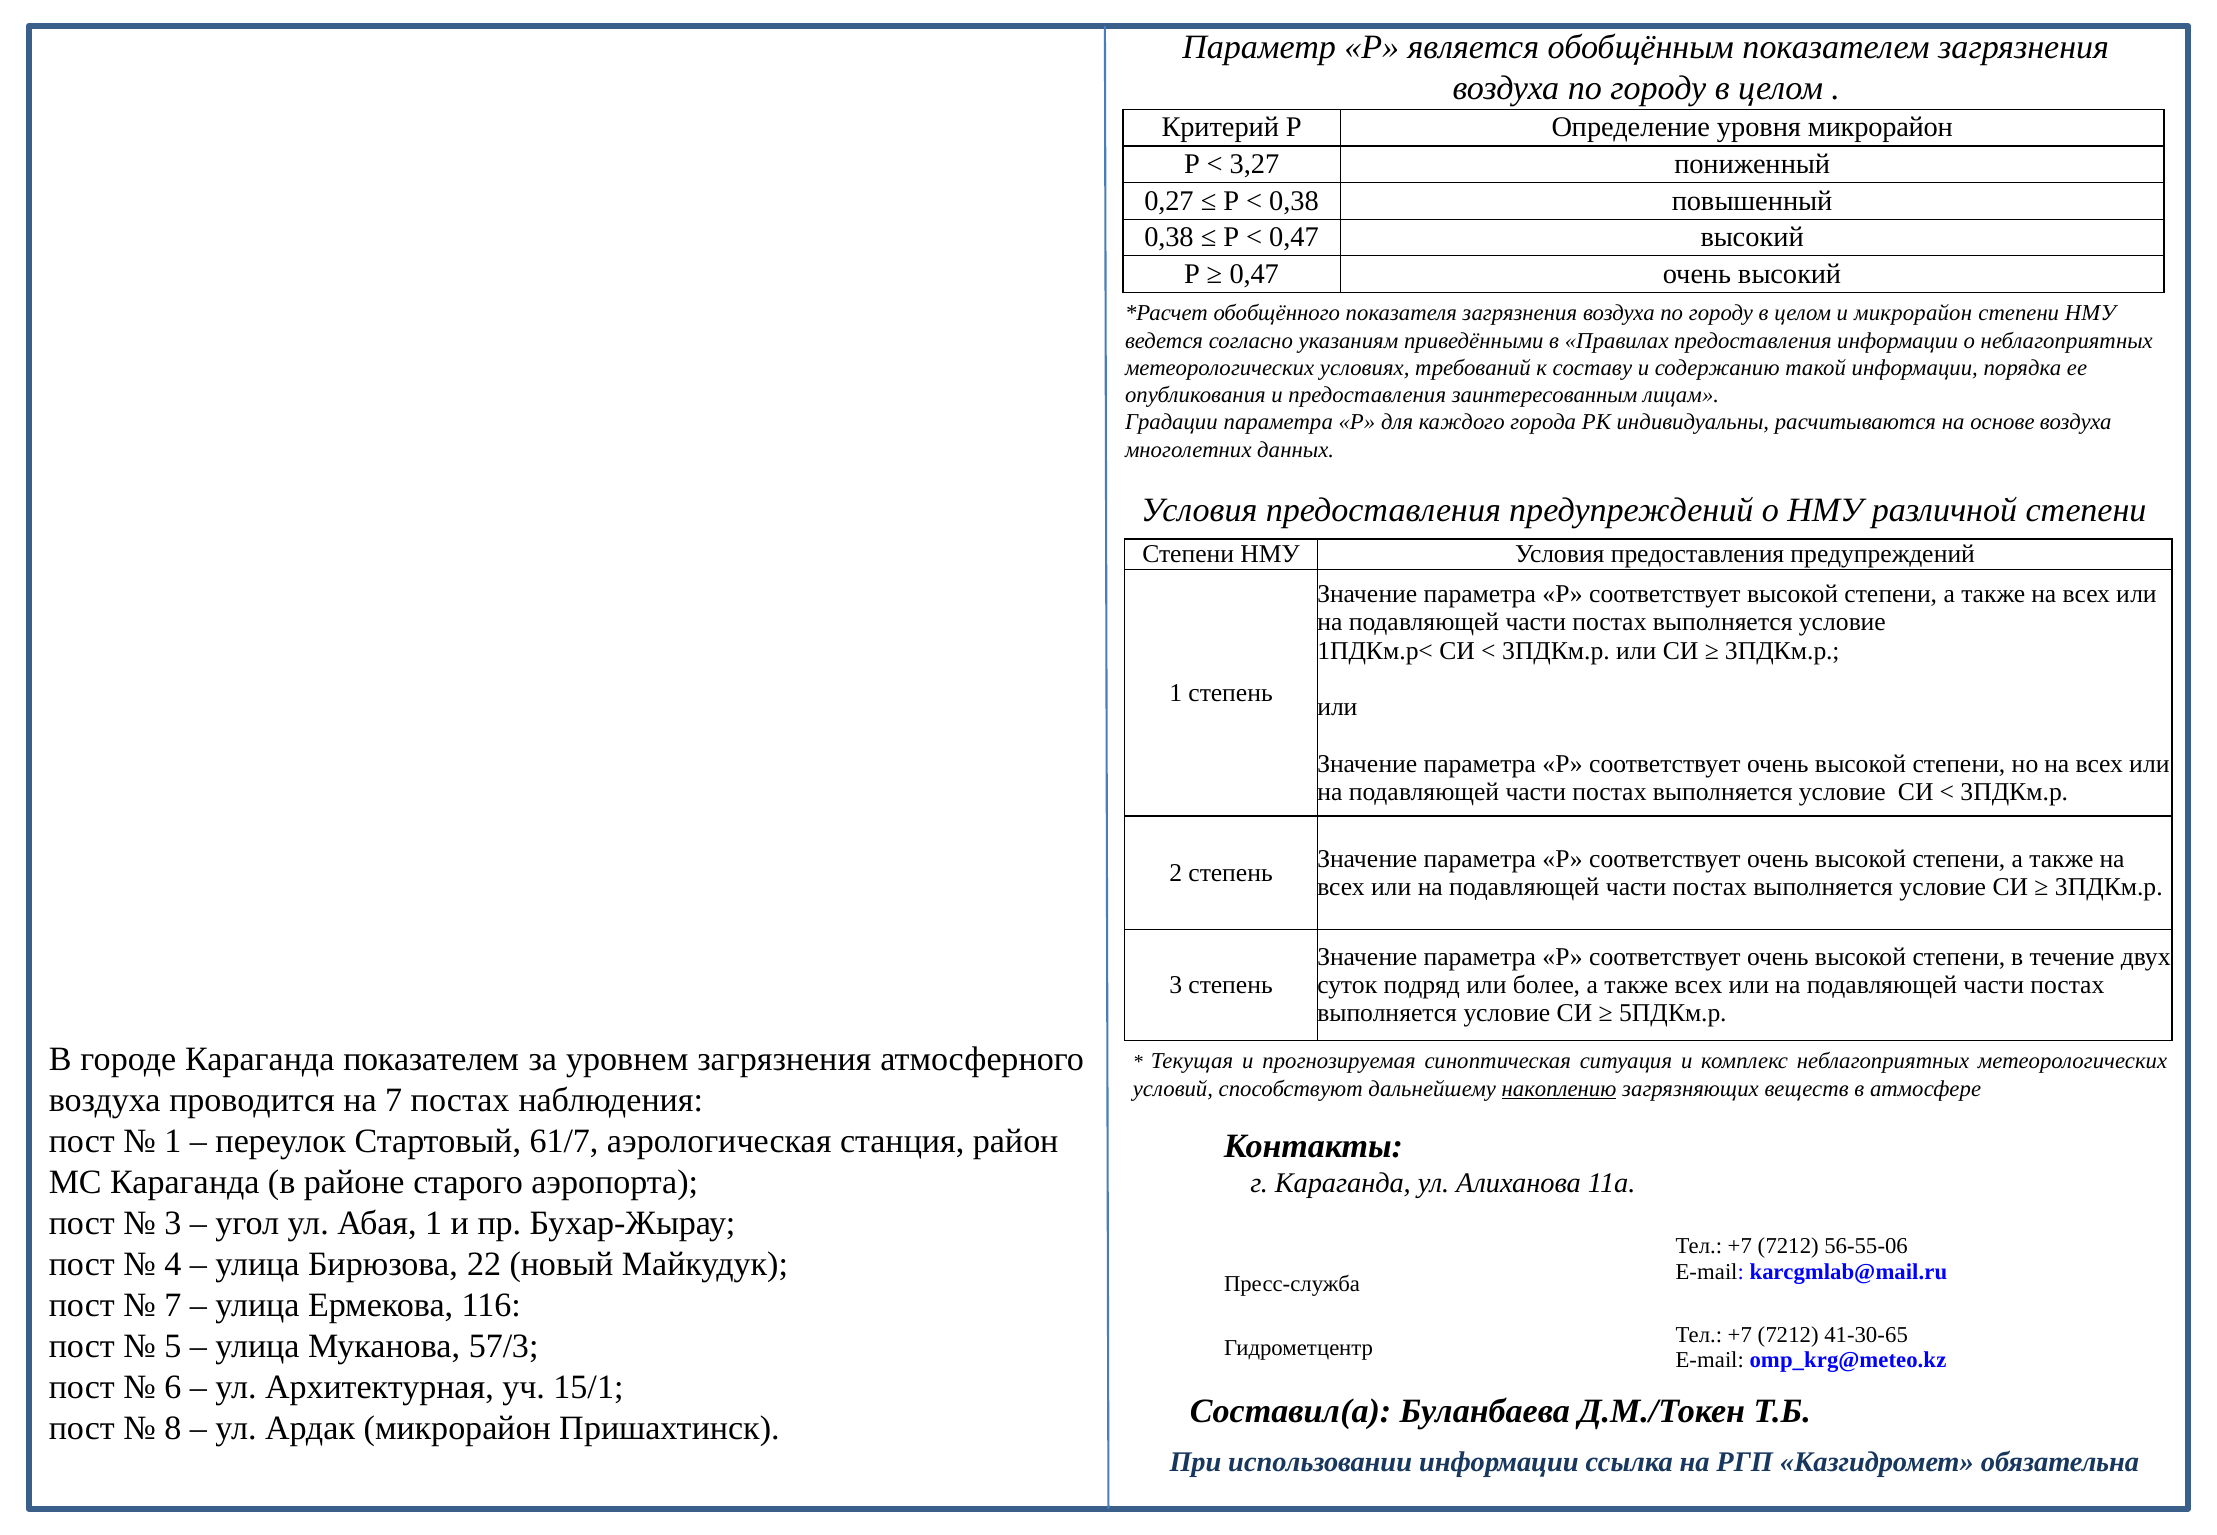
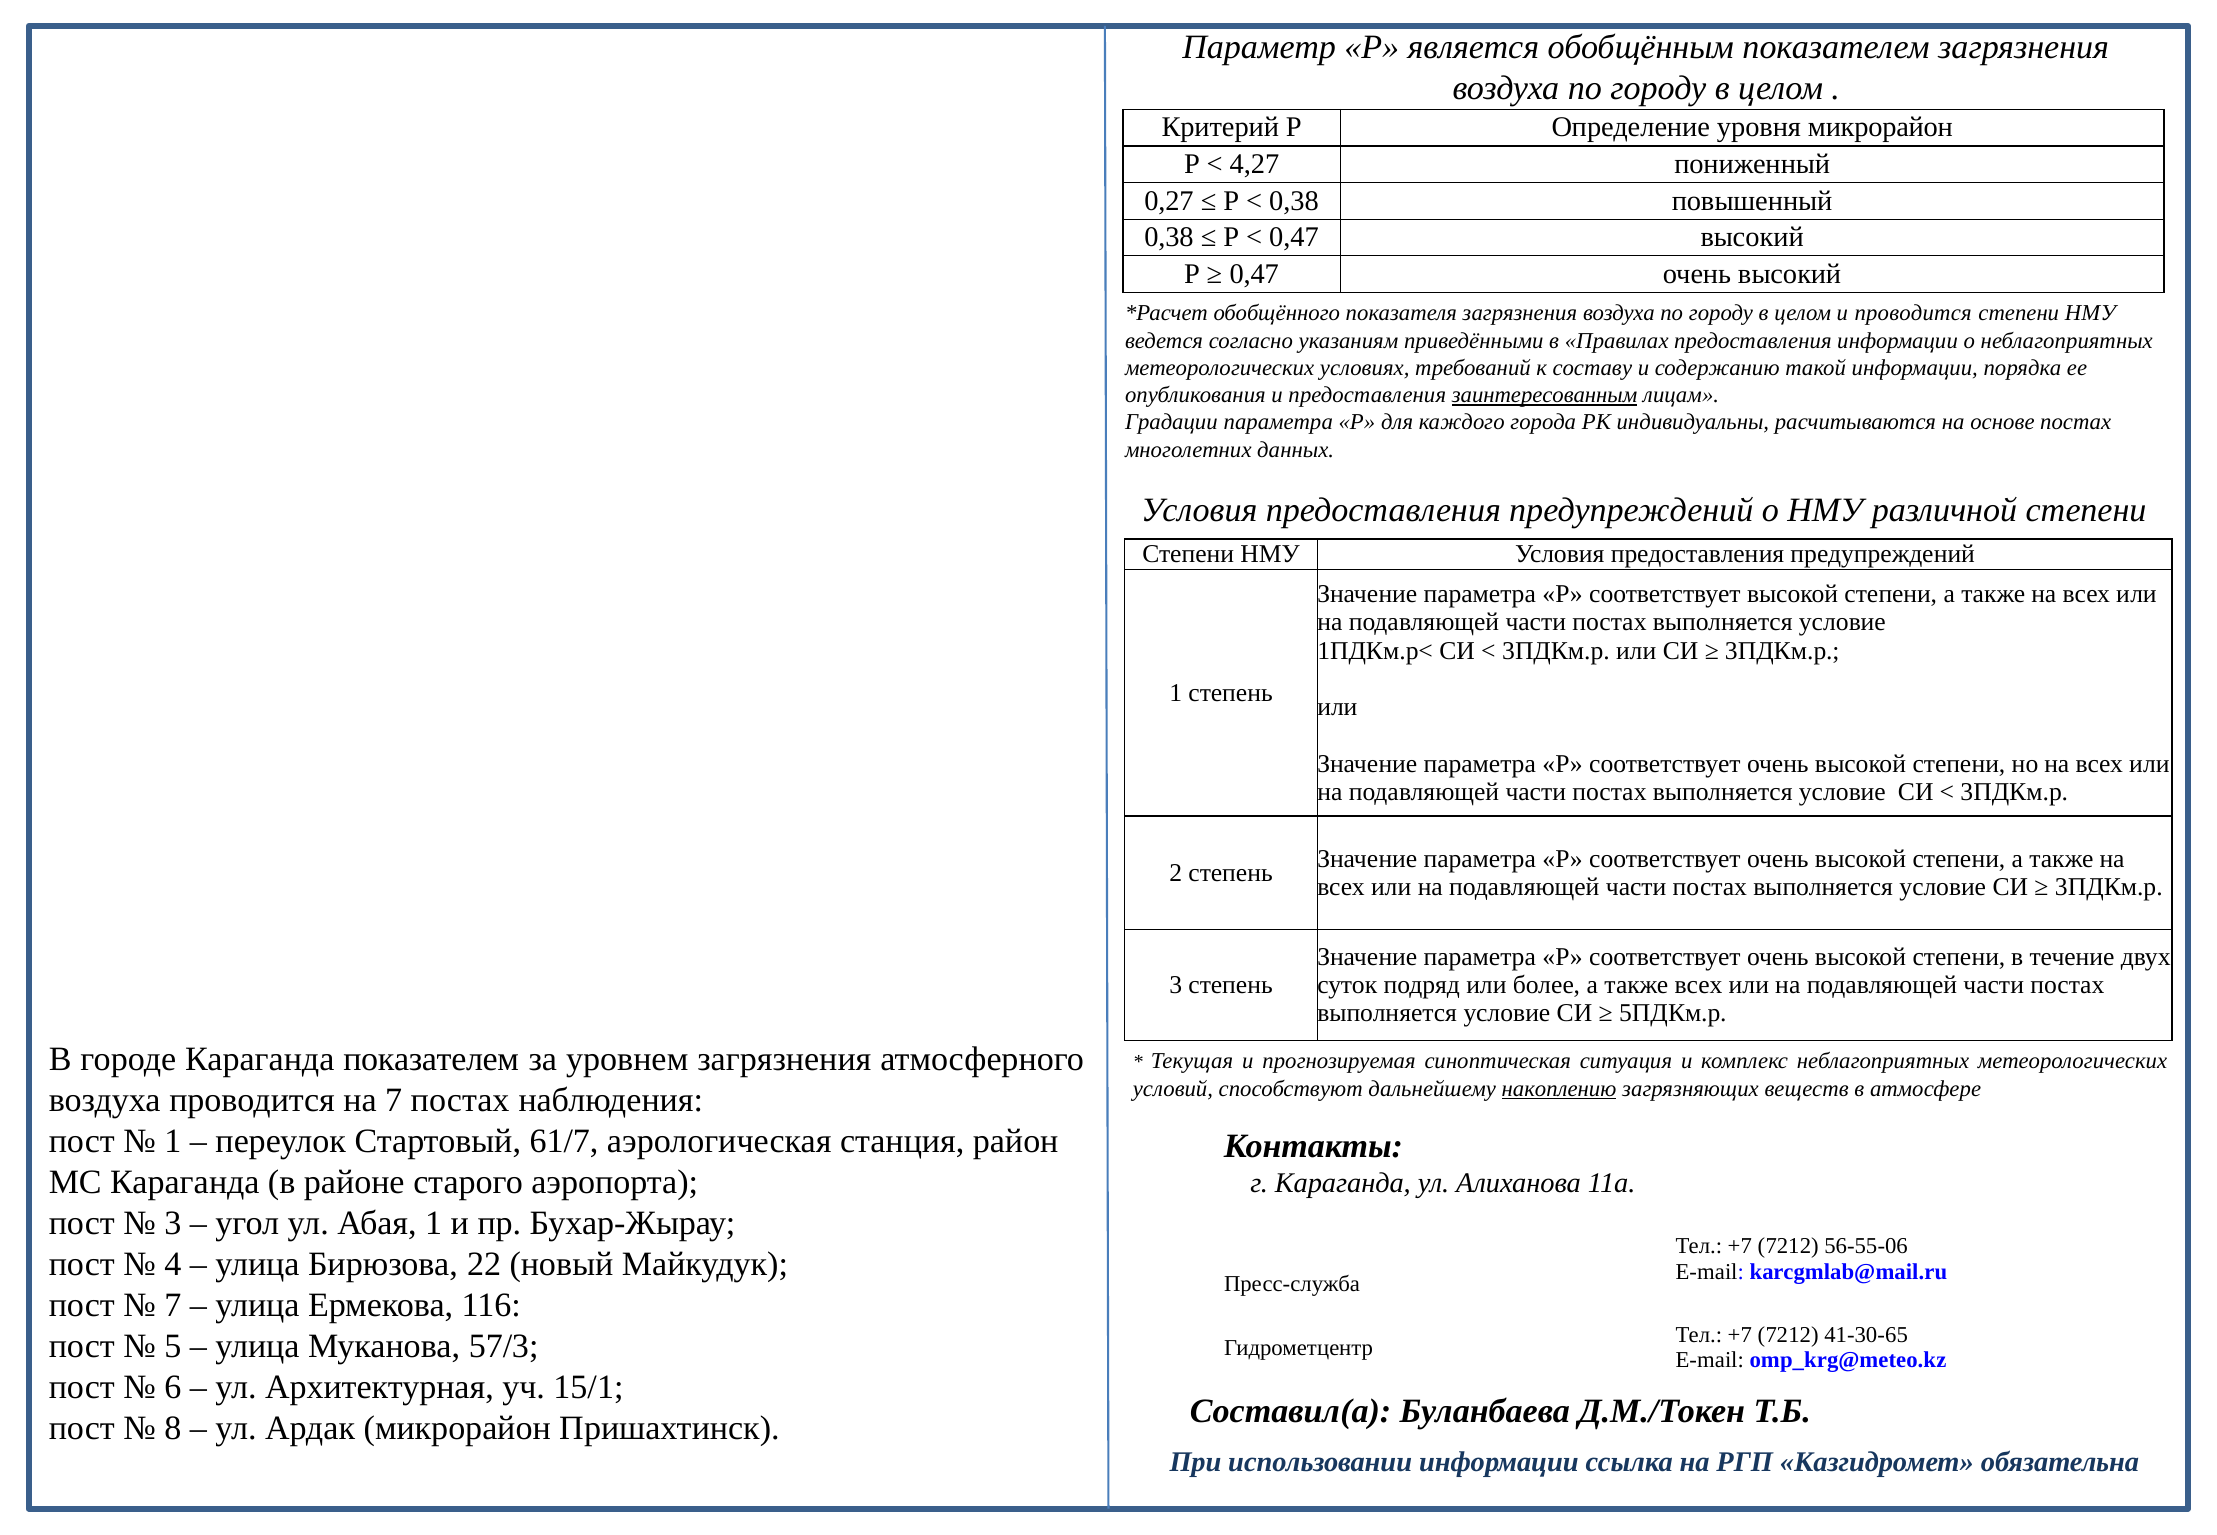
3,27: 3,27 -> 4,27 (1255, 164)
и микрорайон: микрорайон -> проводится (1913, 313)
заинтересованным underline: none -> present (1545, 395)
основе воздуха: воздуха -> постах (2076, 422)
